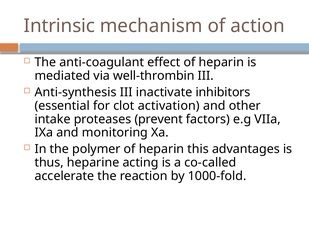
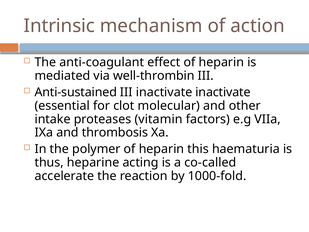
Anti-synthesis: Anti-synthesis -> Anti-sustained (76, 92)
inactivate inhibitors: inhibitors -> inactivate (223, 92)
activation: activation -> molecular (169, 106)
prevent: prevent -> vitamin (159, 119)
monitoring: monitoring -> thrombosis (115, 132)
advantages: advantages -> haematuria (246, 149)
